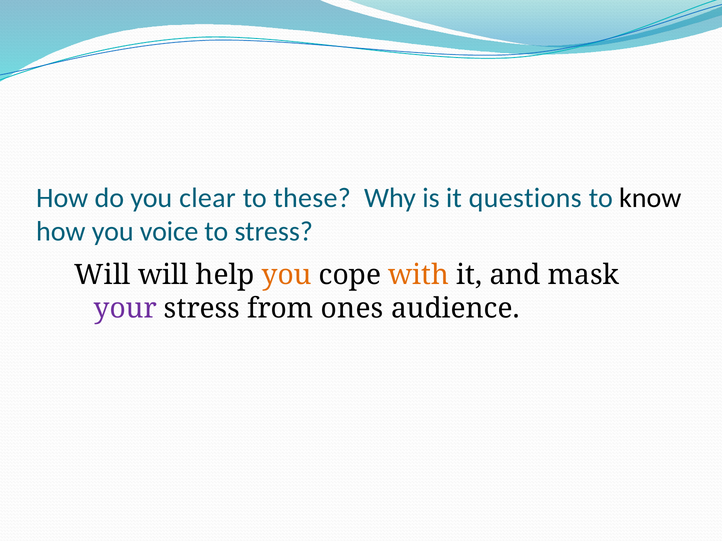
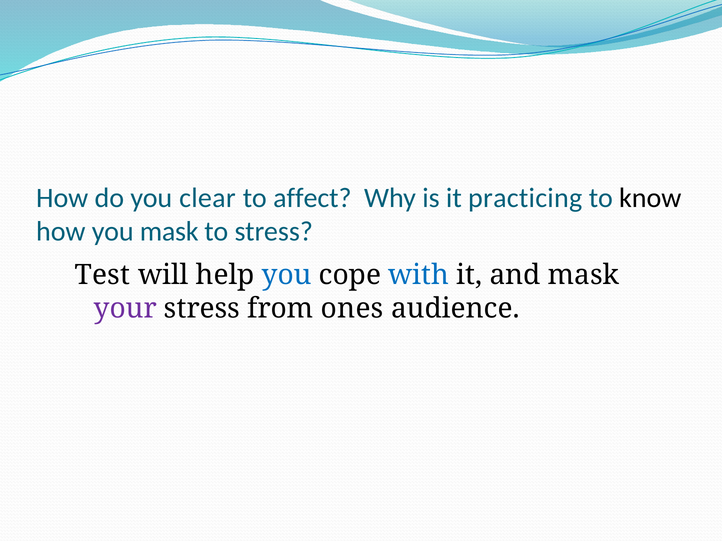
these: these -> affect (312, 198)
questions: questions -> practicing (525, 198)
you voice: voice -> mask (169, 232)
Will: Will -> Test (102, 275)
you colour: orange -> blue (287, 275)
with colour: orange -> blue (419, 275)
